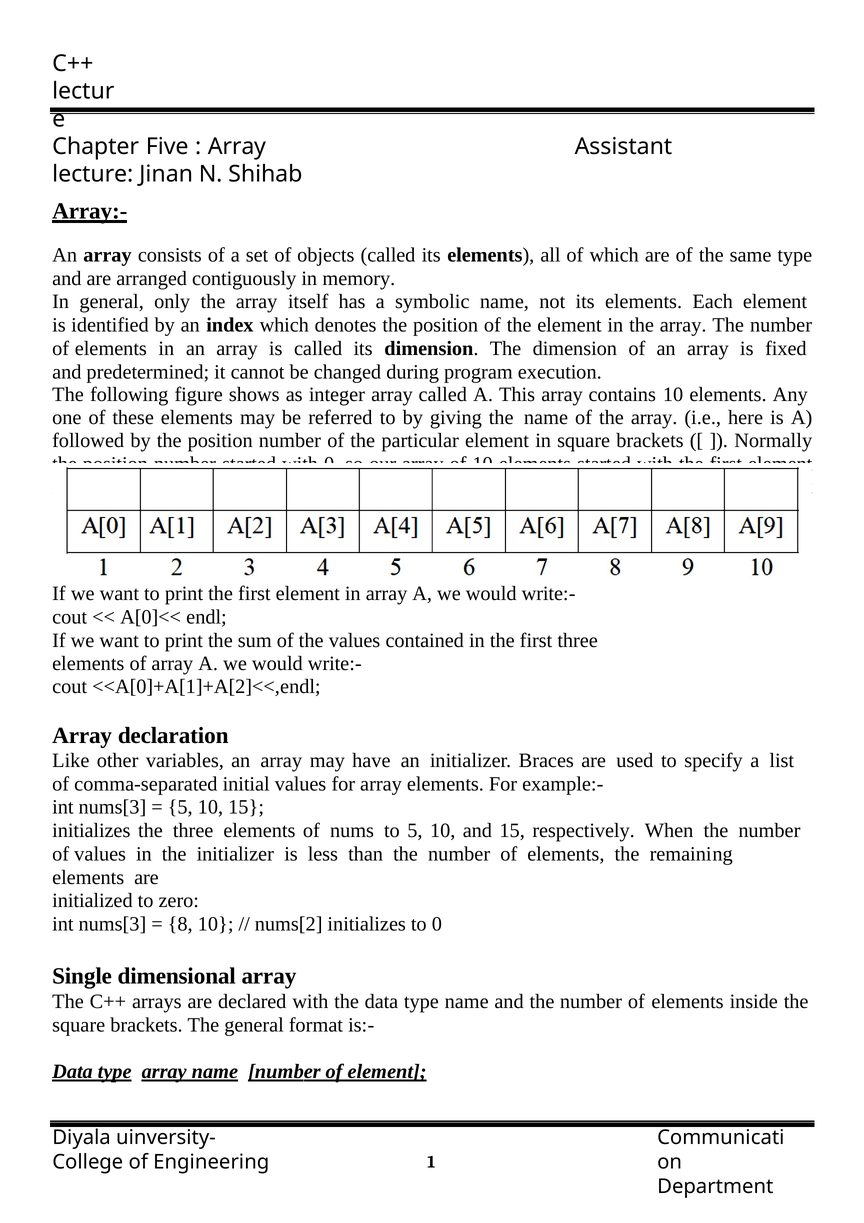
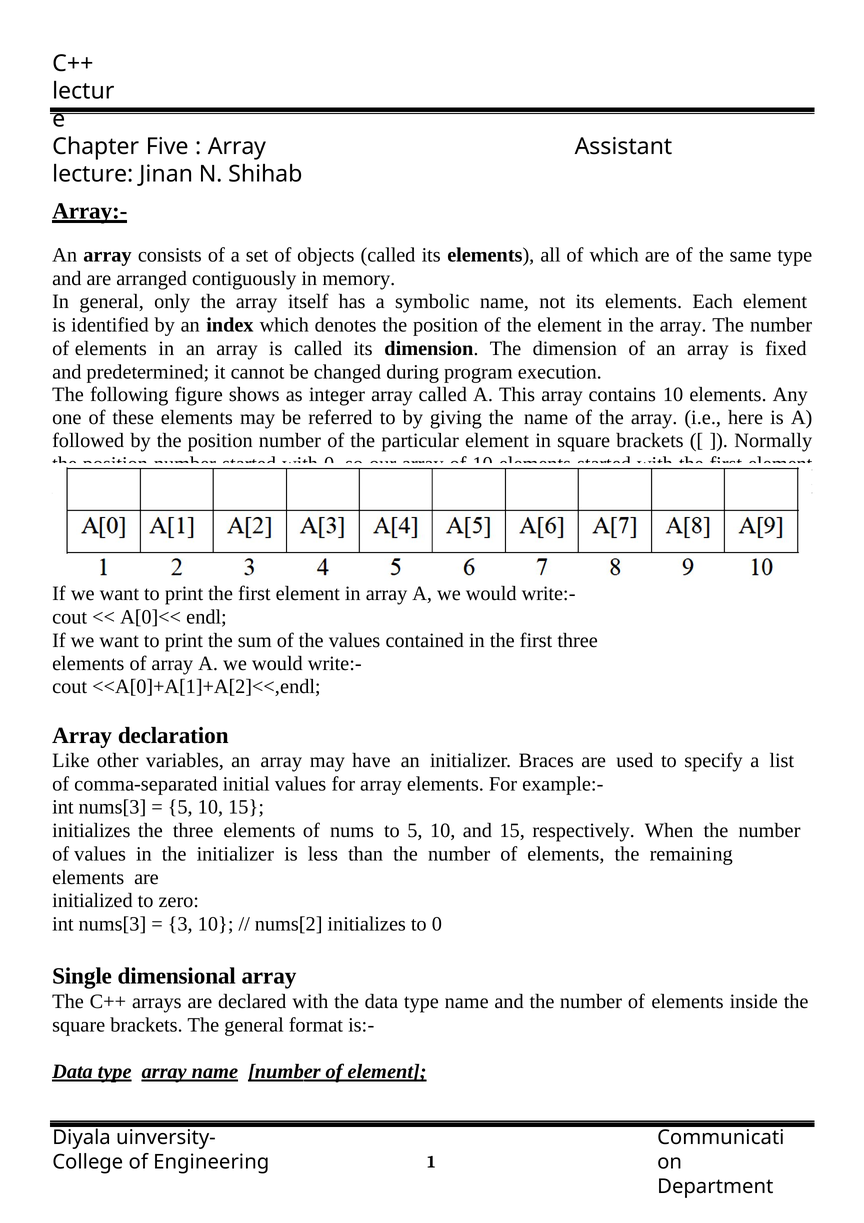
8: 8 -> 3 (180, 924)
